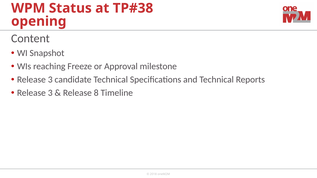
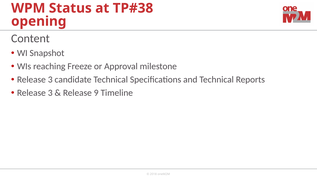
8: 8 -> 9 (96, 93)
